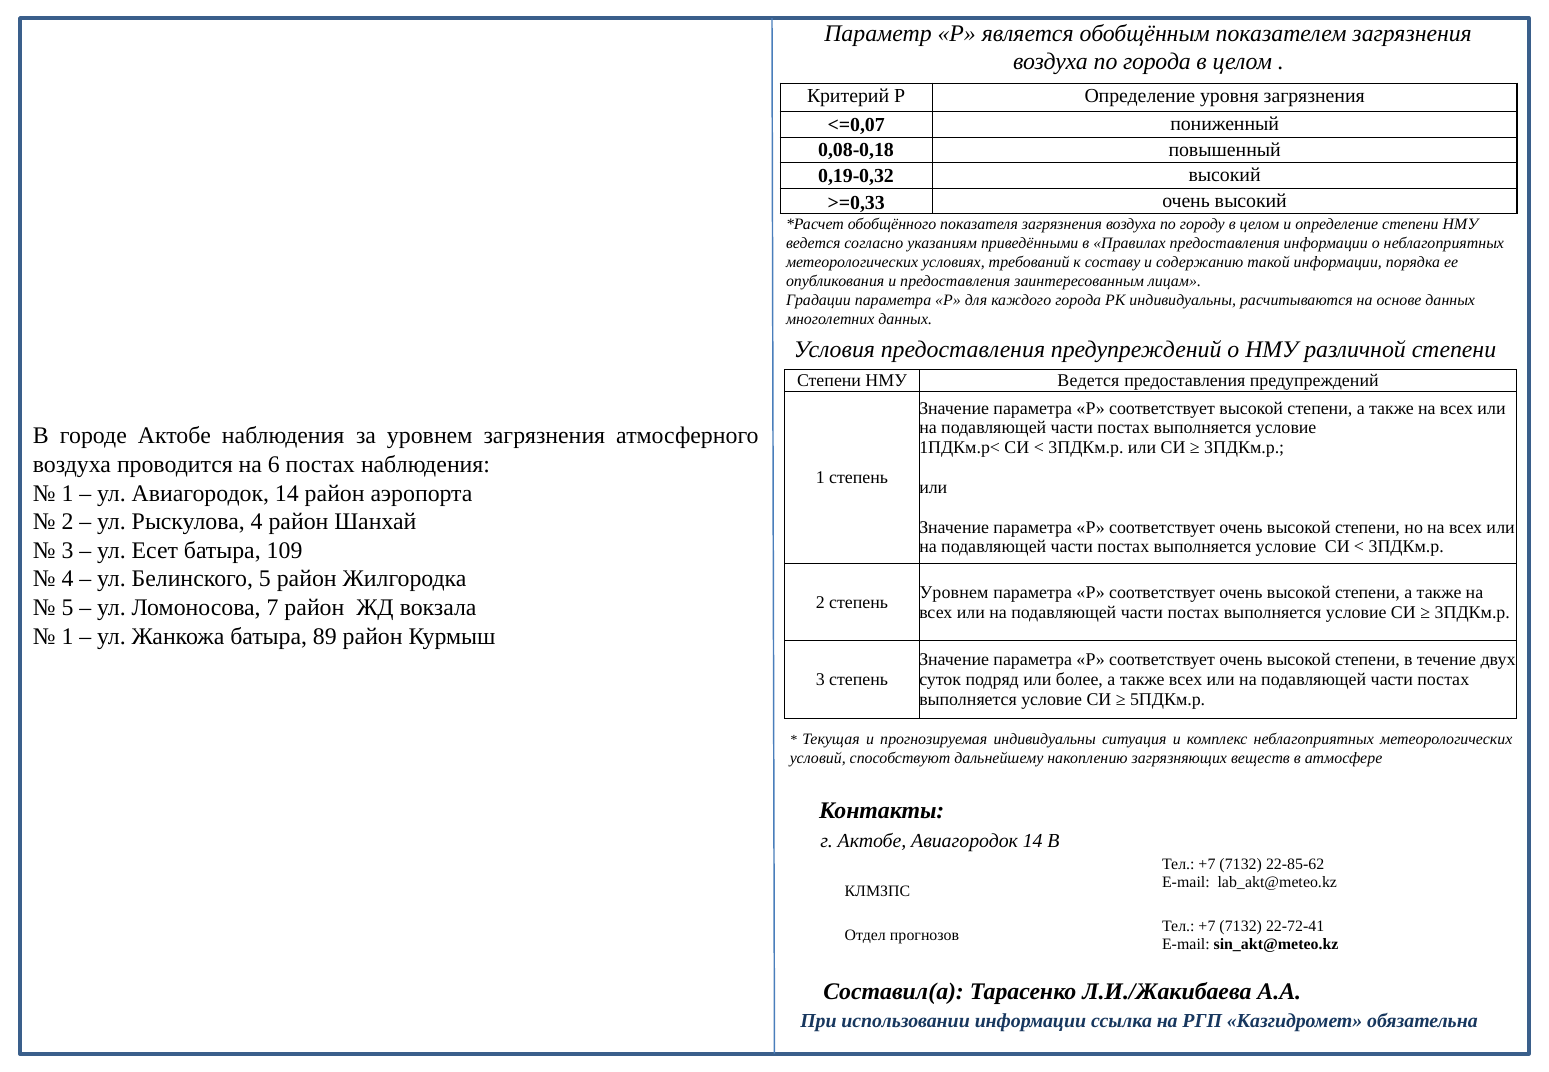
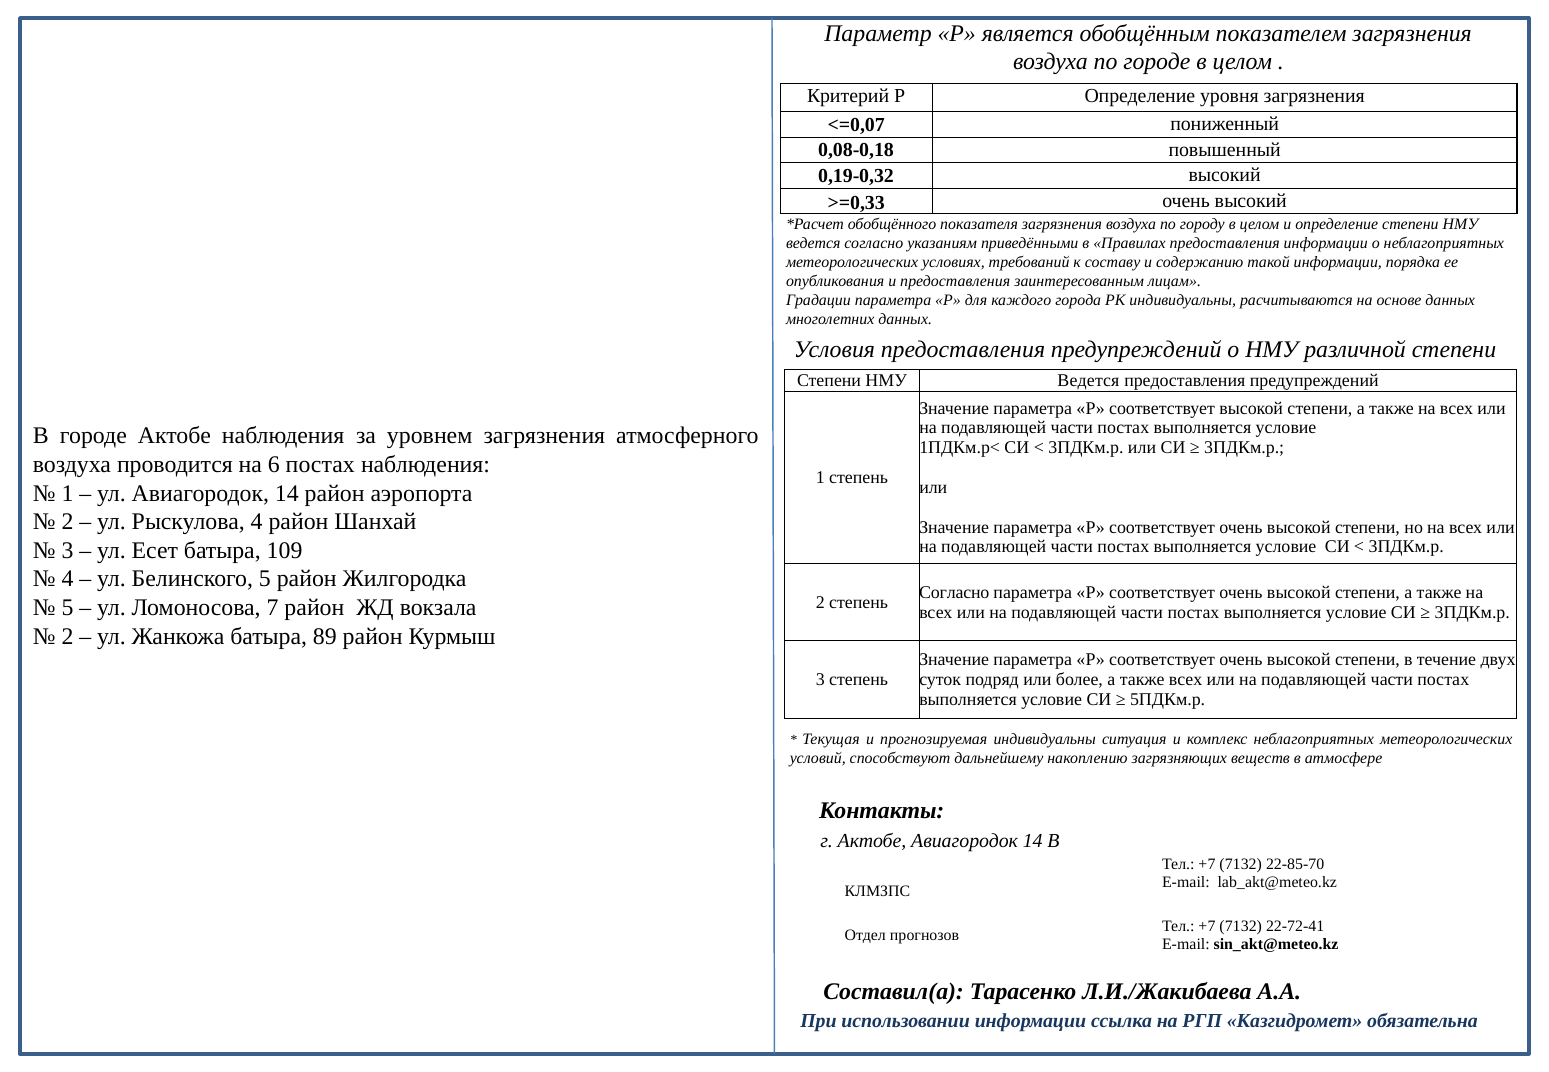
по города: города -> городе (1157, 62)
Уровнем: Уровнем -> Согласно (954, 593)
1: 1 -> 2 (67, 636)
22-85-62: 22-85-62 -> 22-85-70 (1295, 865)
